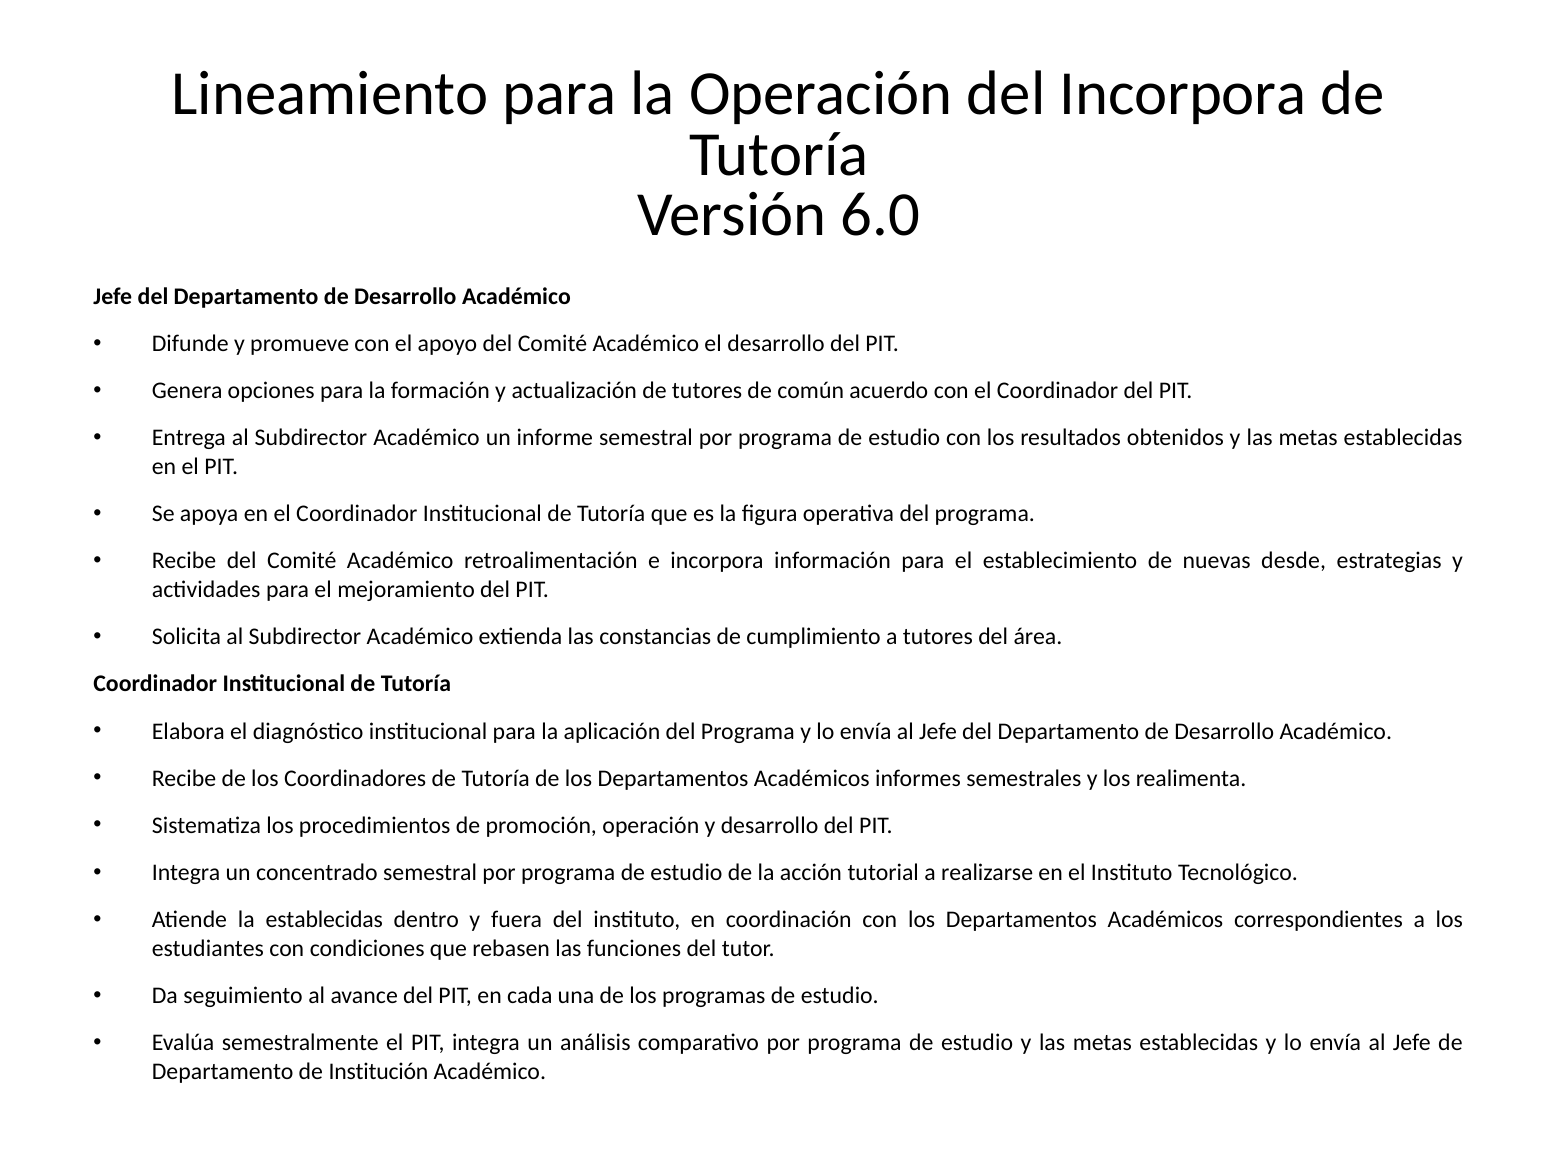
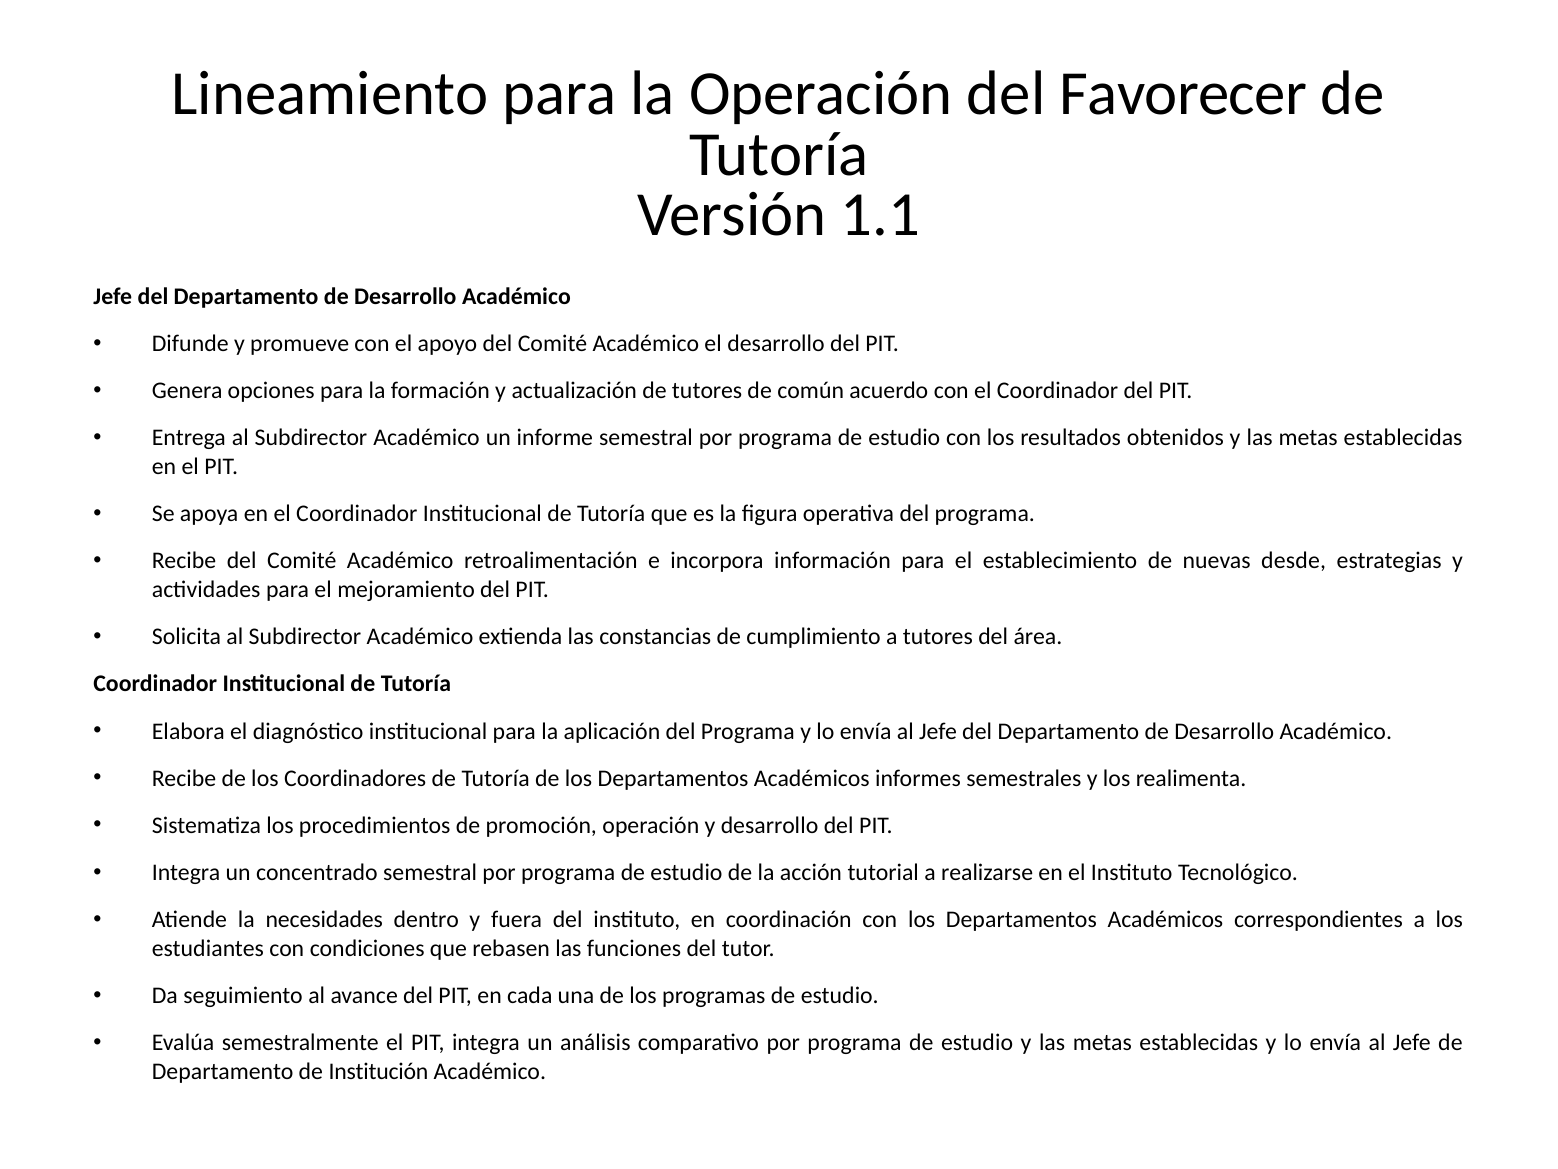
del Incorpora: Incorpora -> Favorecer (1183, 94)
6.0: 6.0 -> 1.1 (881, 215)
la establecidas: establecidas -> necesidades (324, 920)
